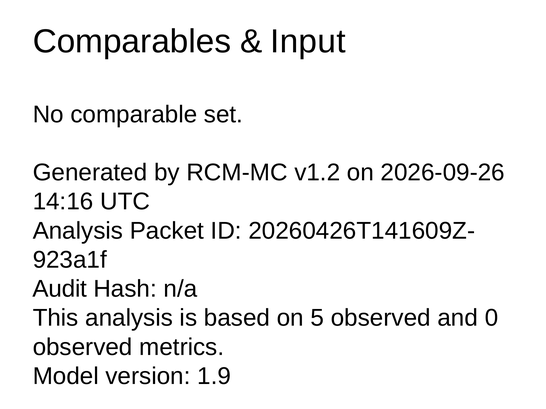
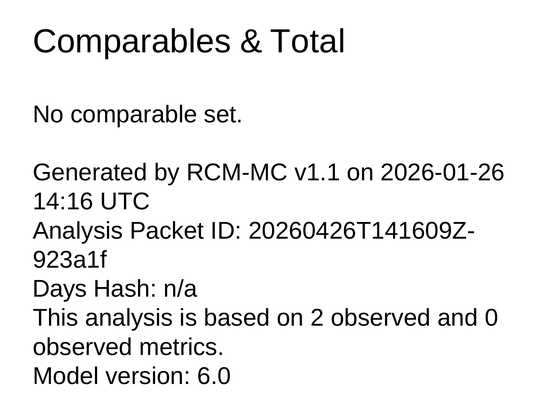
Input: Input -> Total (308, 41)
v1.2: v1.2 -> v1.1 (317, 173)
2026-09-26: 2026-09-26 -> 2026-01-26 (443, 173)
Audit: Audit -> Days (60, 289)
5: 5 -> 2 (317, 318)
1.9: 1.9 -> 6.0 (214, 377)
